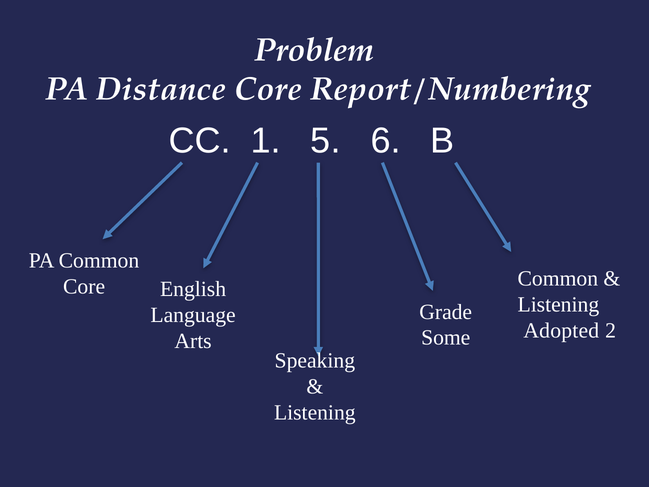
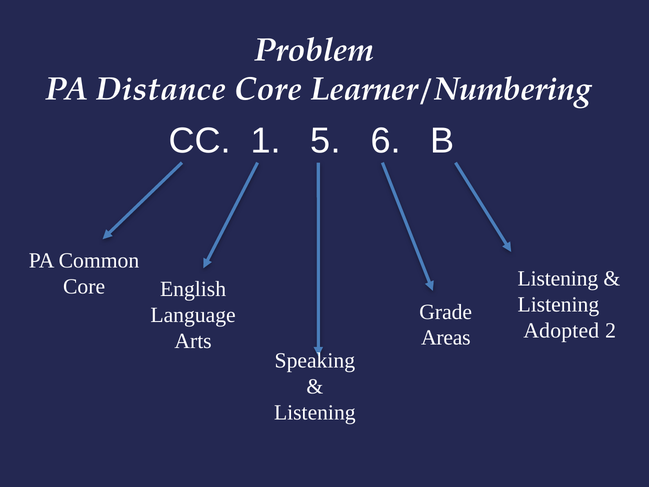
Report/Numbering: Report/Numbering -> Learner/Numbering (451, 89)
Common: Common -> Listening (558, 278)
Some: Some -> Areas (446, 338)
